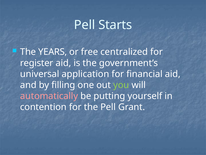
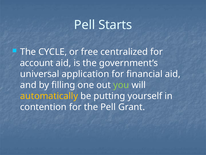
YEARS: YEARS -> CYCLE (53, 52)
register: register -> account (37, 63)
automatically colour: pink -> yellow (49, 96)
